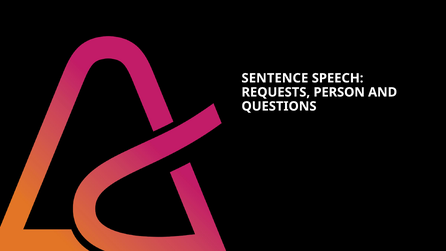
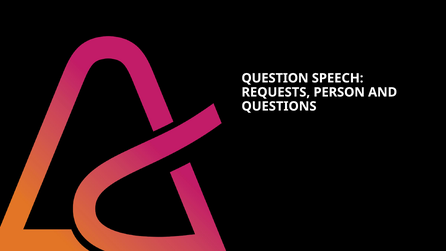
SENTENCE: SENTENCE -> QUESTION (275, 78)
